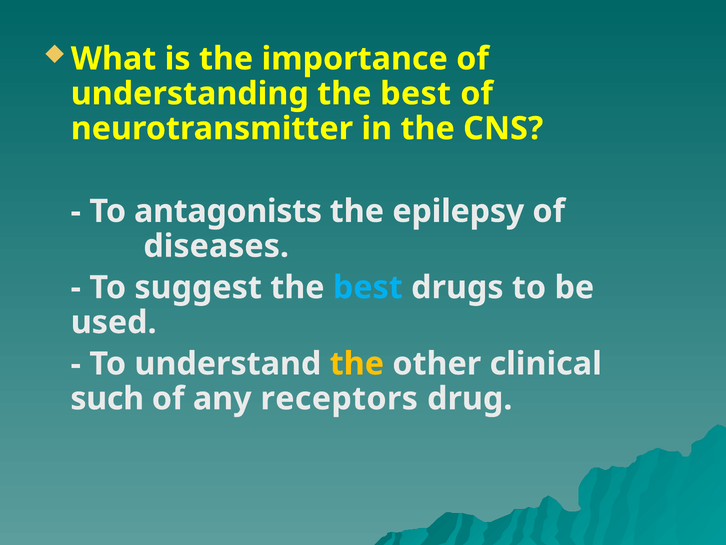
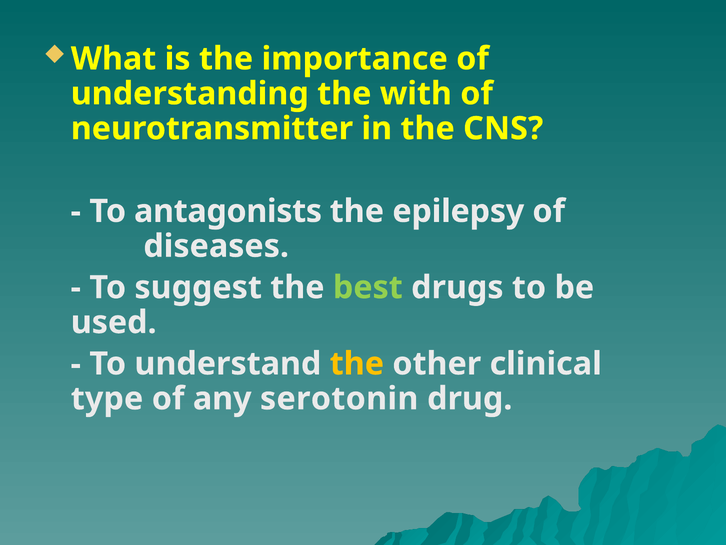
understanding the best: best -> with (416, 94)
best colour: light blue -> light green (368, 287)
such: such -> type (107, 398)
receptors: receptors -> serotonin (339, 398)
